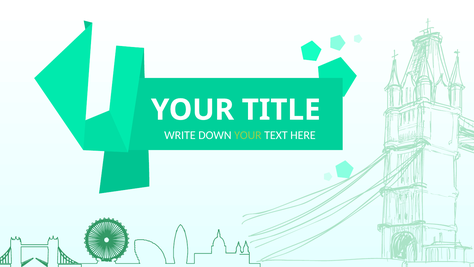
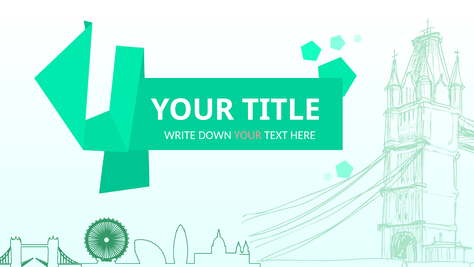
YOUR colour: light green -> pink (248, 135)
